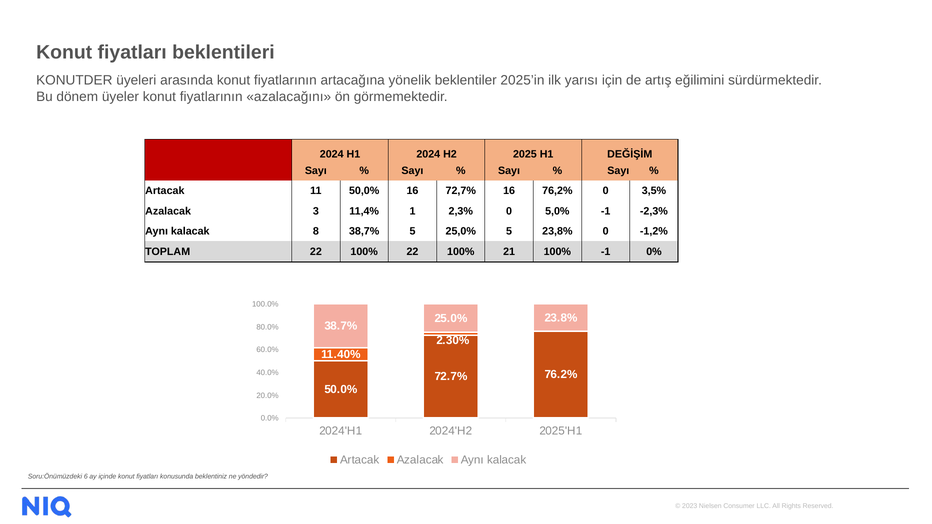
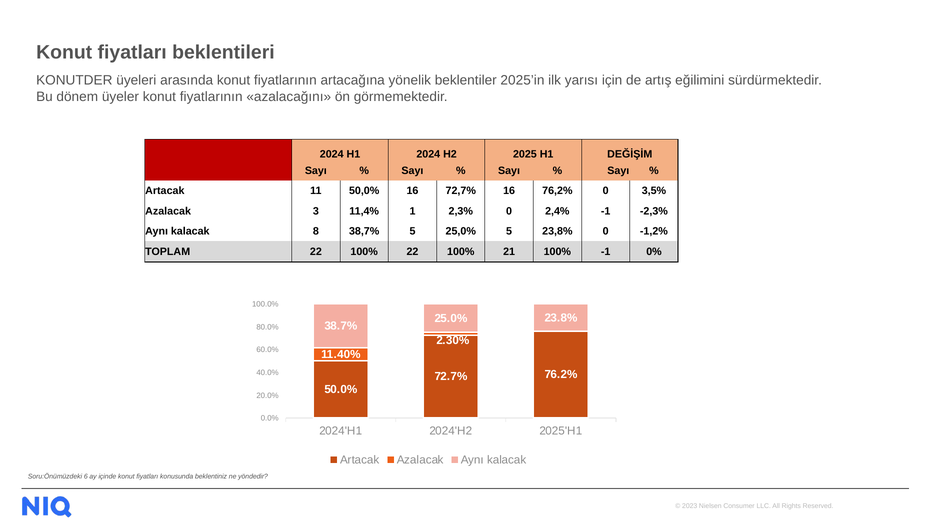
5,0%: 5,0% -> 2,4% (557, 211)
